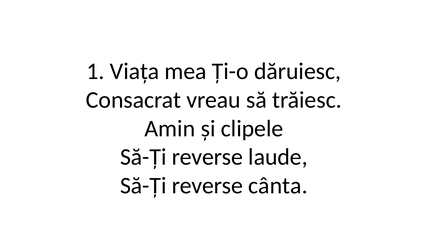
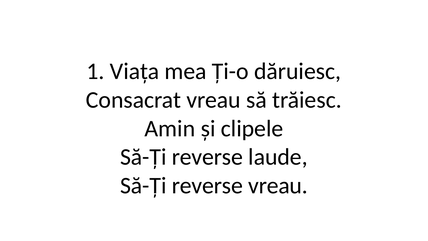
reverse cânta: cânta -> vreau (278, 185)
